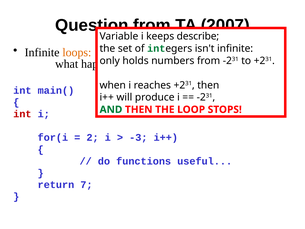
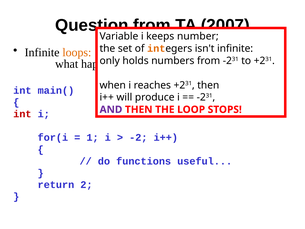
describe: describe -> number (198, 36)
int colour: green -> orange (156, 48)
AND colour: green -> purple (111, 109)
2: 2 -> 1 (93, 137)
-3: -3 -> -2 (138, 137)
7: 7 -> 2 (86, 185)
